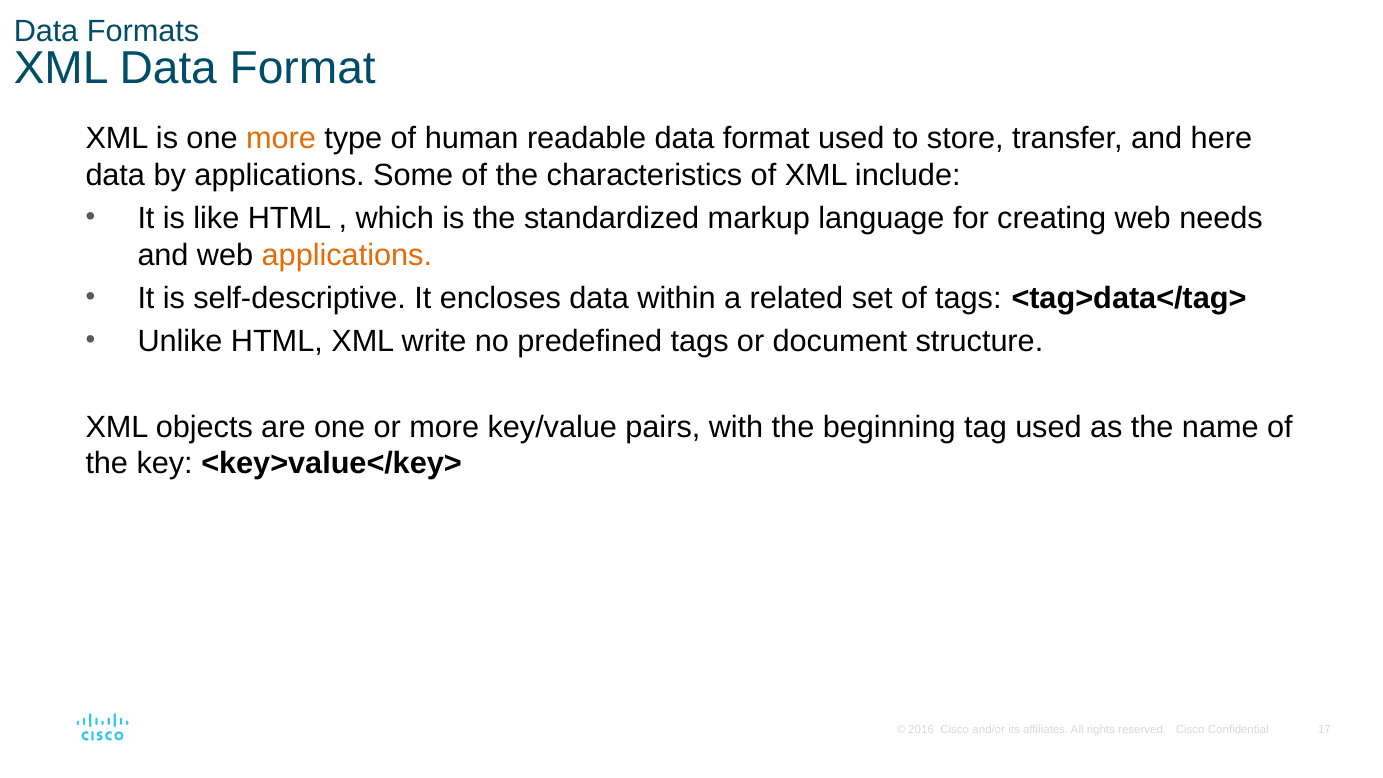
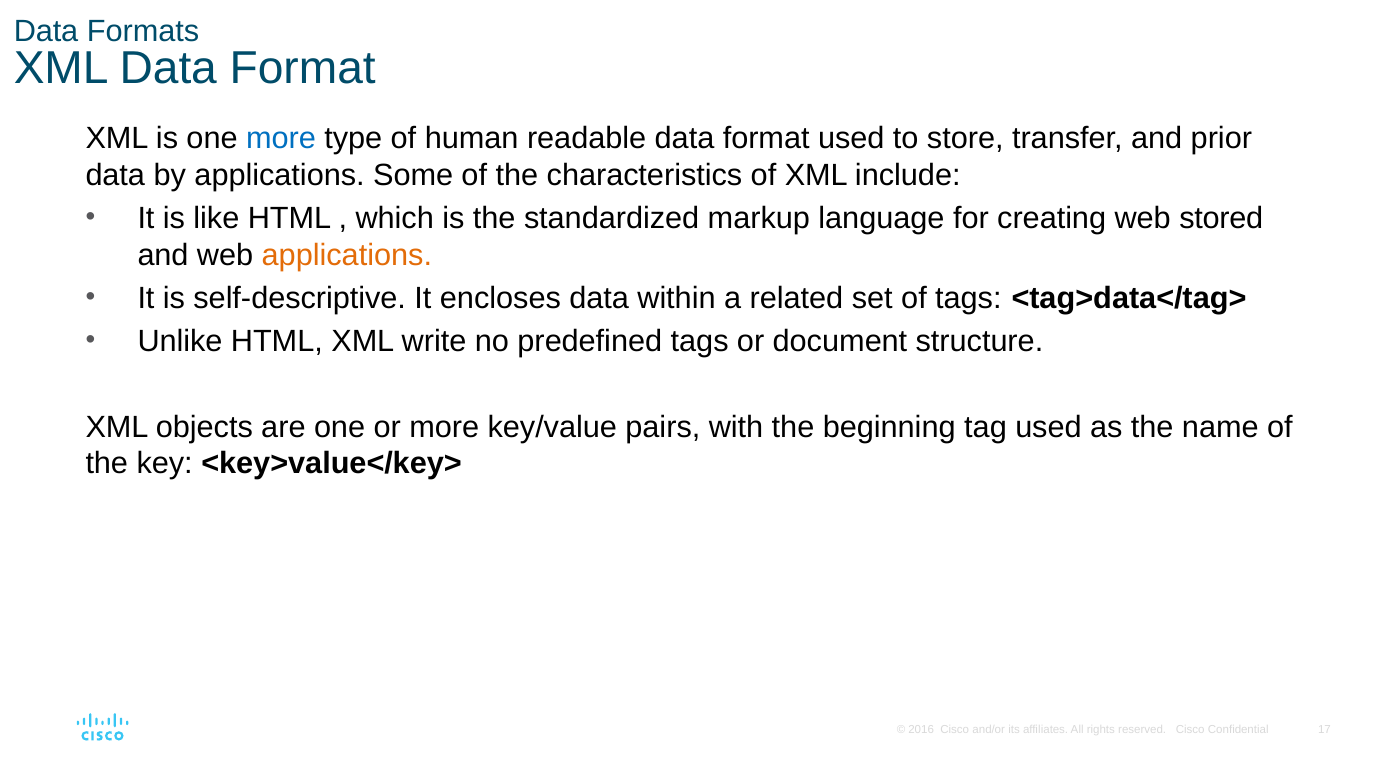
more colour: orange -> blue (281, 138)
here: here -> prior (1221, 138)
needs: needs -> stored (1221, 218)
